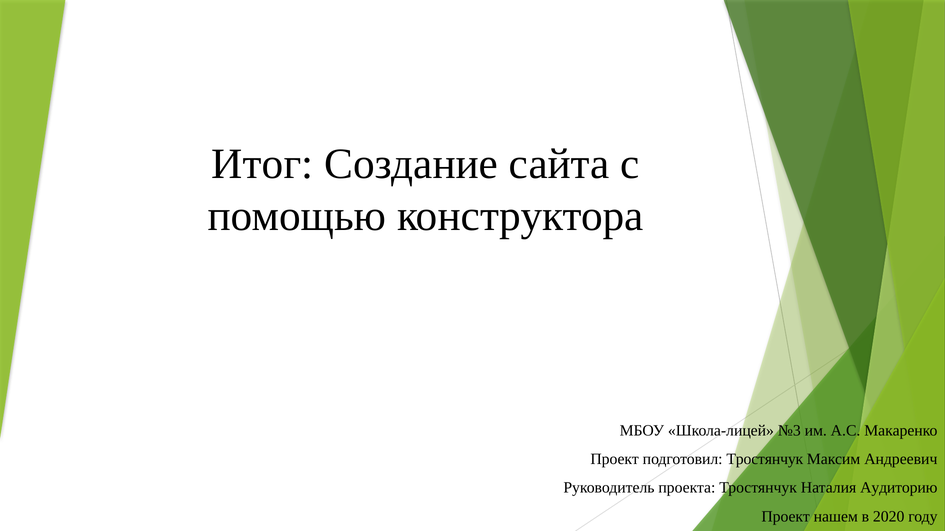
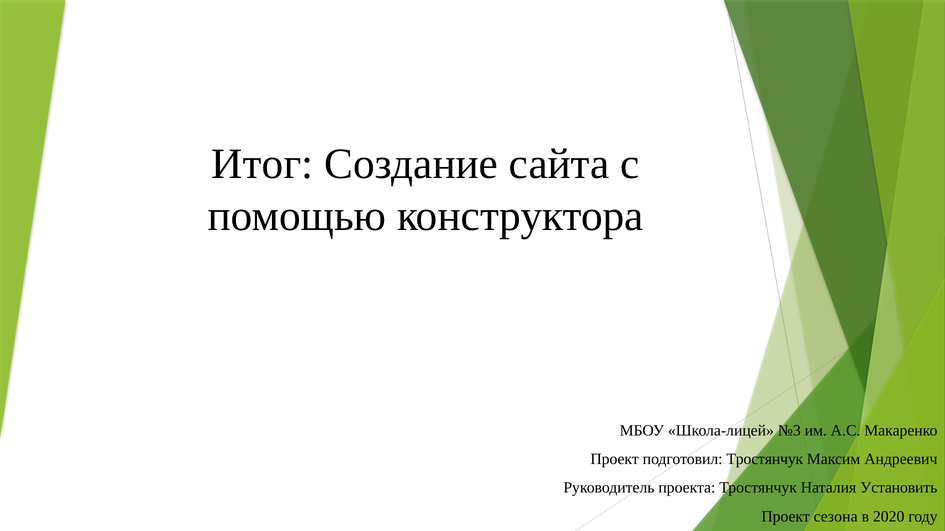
Аудиторию: Аудиторию -> Установить (899, 488)
нашем: нашем -> сезона (836, 517)
